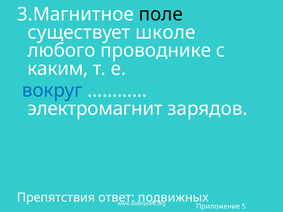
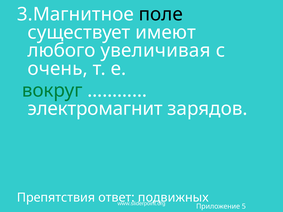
школе: школе -> имеют (165, 33)
проводнике: проводнике -> увеличивая (156, 51)
каким: каким -> очень (58, 69)
вокруг colour: blue -> green (52, 91)
